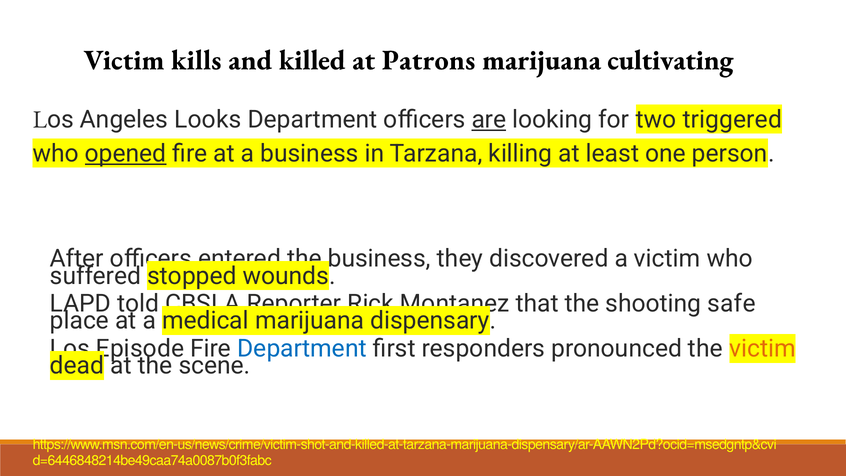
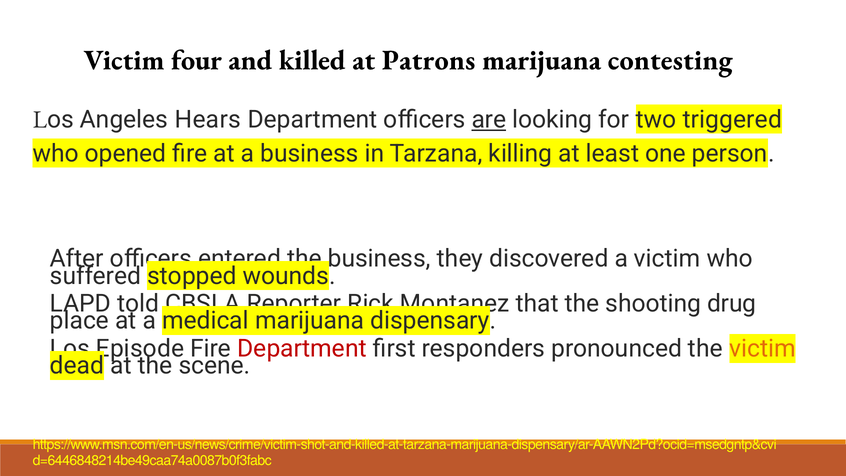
kills: kills -> four (196, 60)
cultivating: cultivating -> contesting (670, 60)
Looks: Looks -> Hears (208, 119)
opened underline: present -> none (126, 153)
safe: safe -> drug (732, 304)
Department colour: blue -> red (302, 348)
